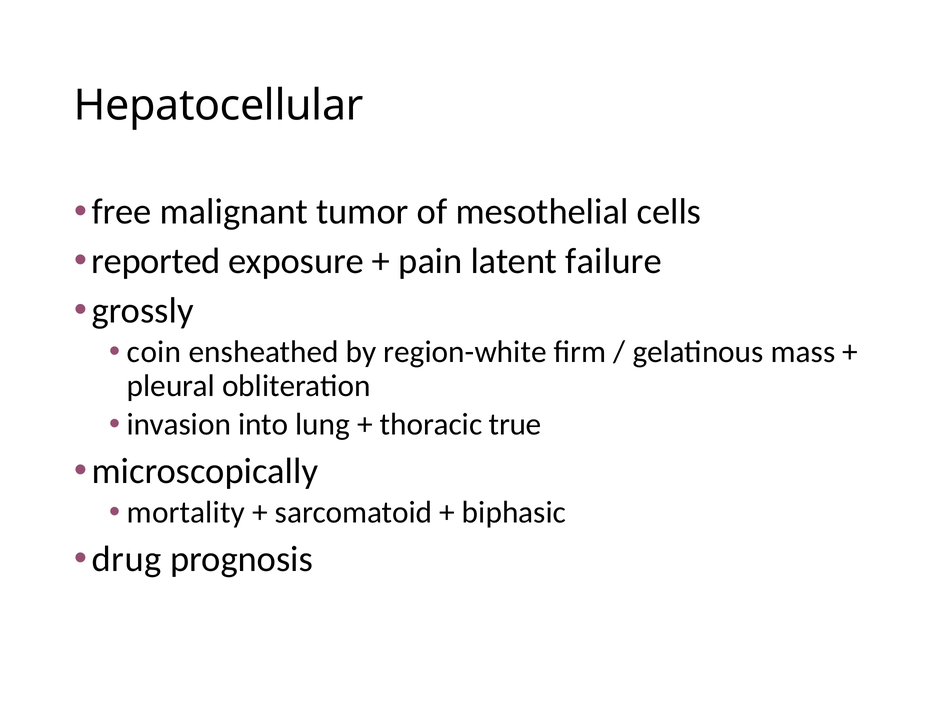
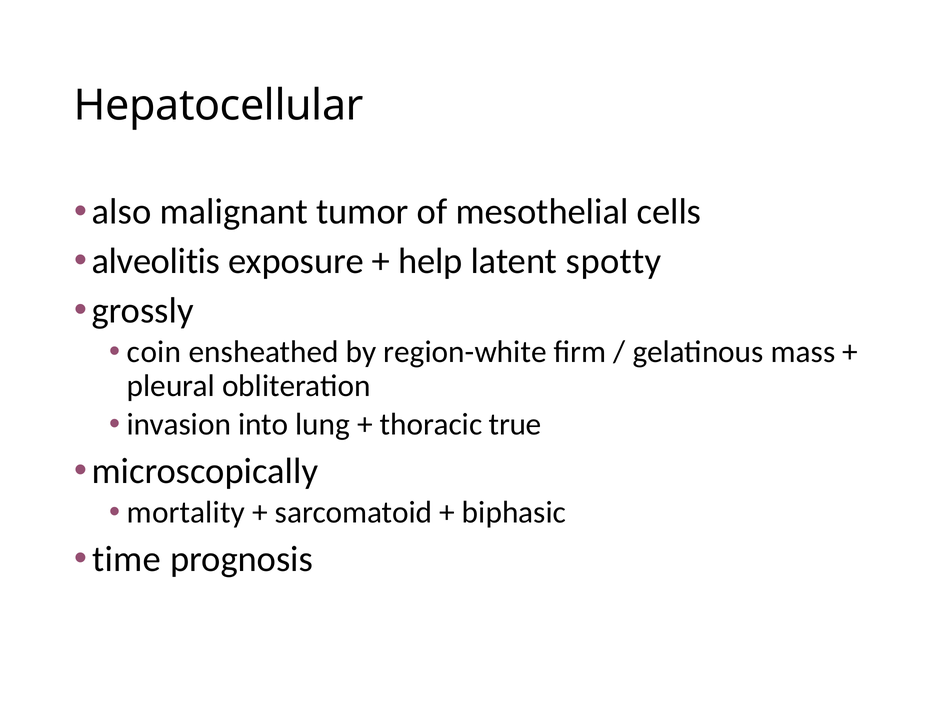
free: free -> also (121, 212)
reported: reported -> alveolitis (156, 261)
pain: pain -> help (431, 261)
failure: failure -> spotty (614, 261)
drug: drug -> time (127, 559)
